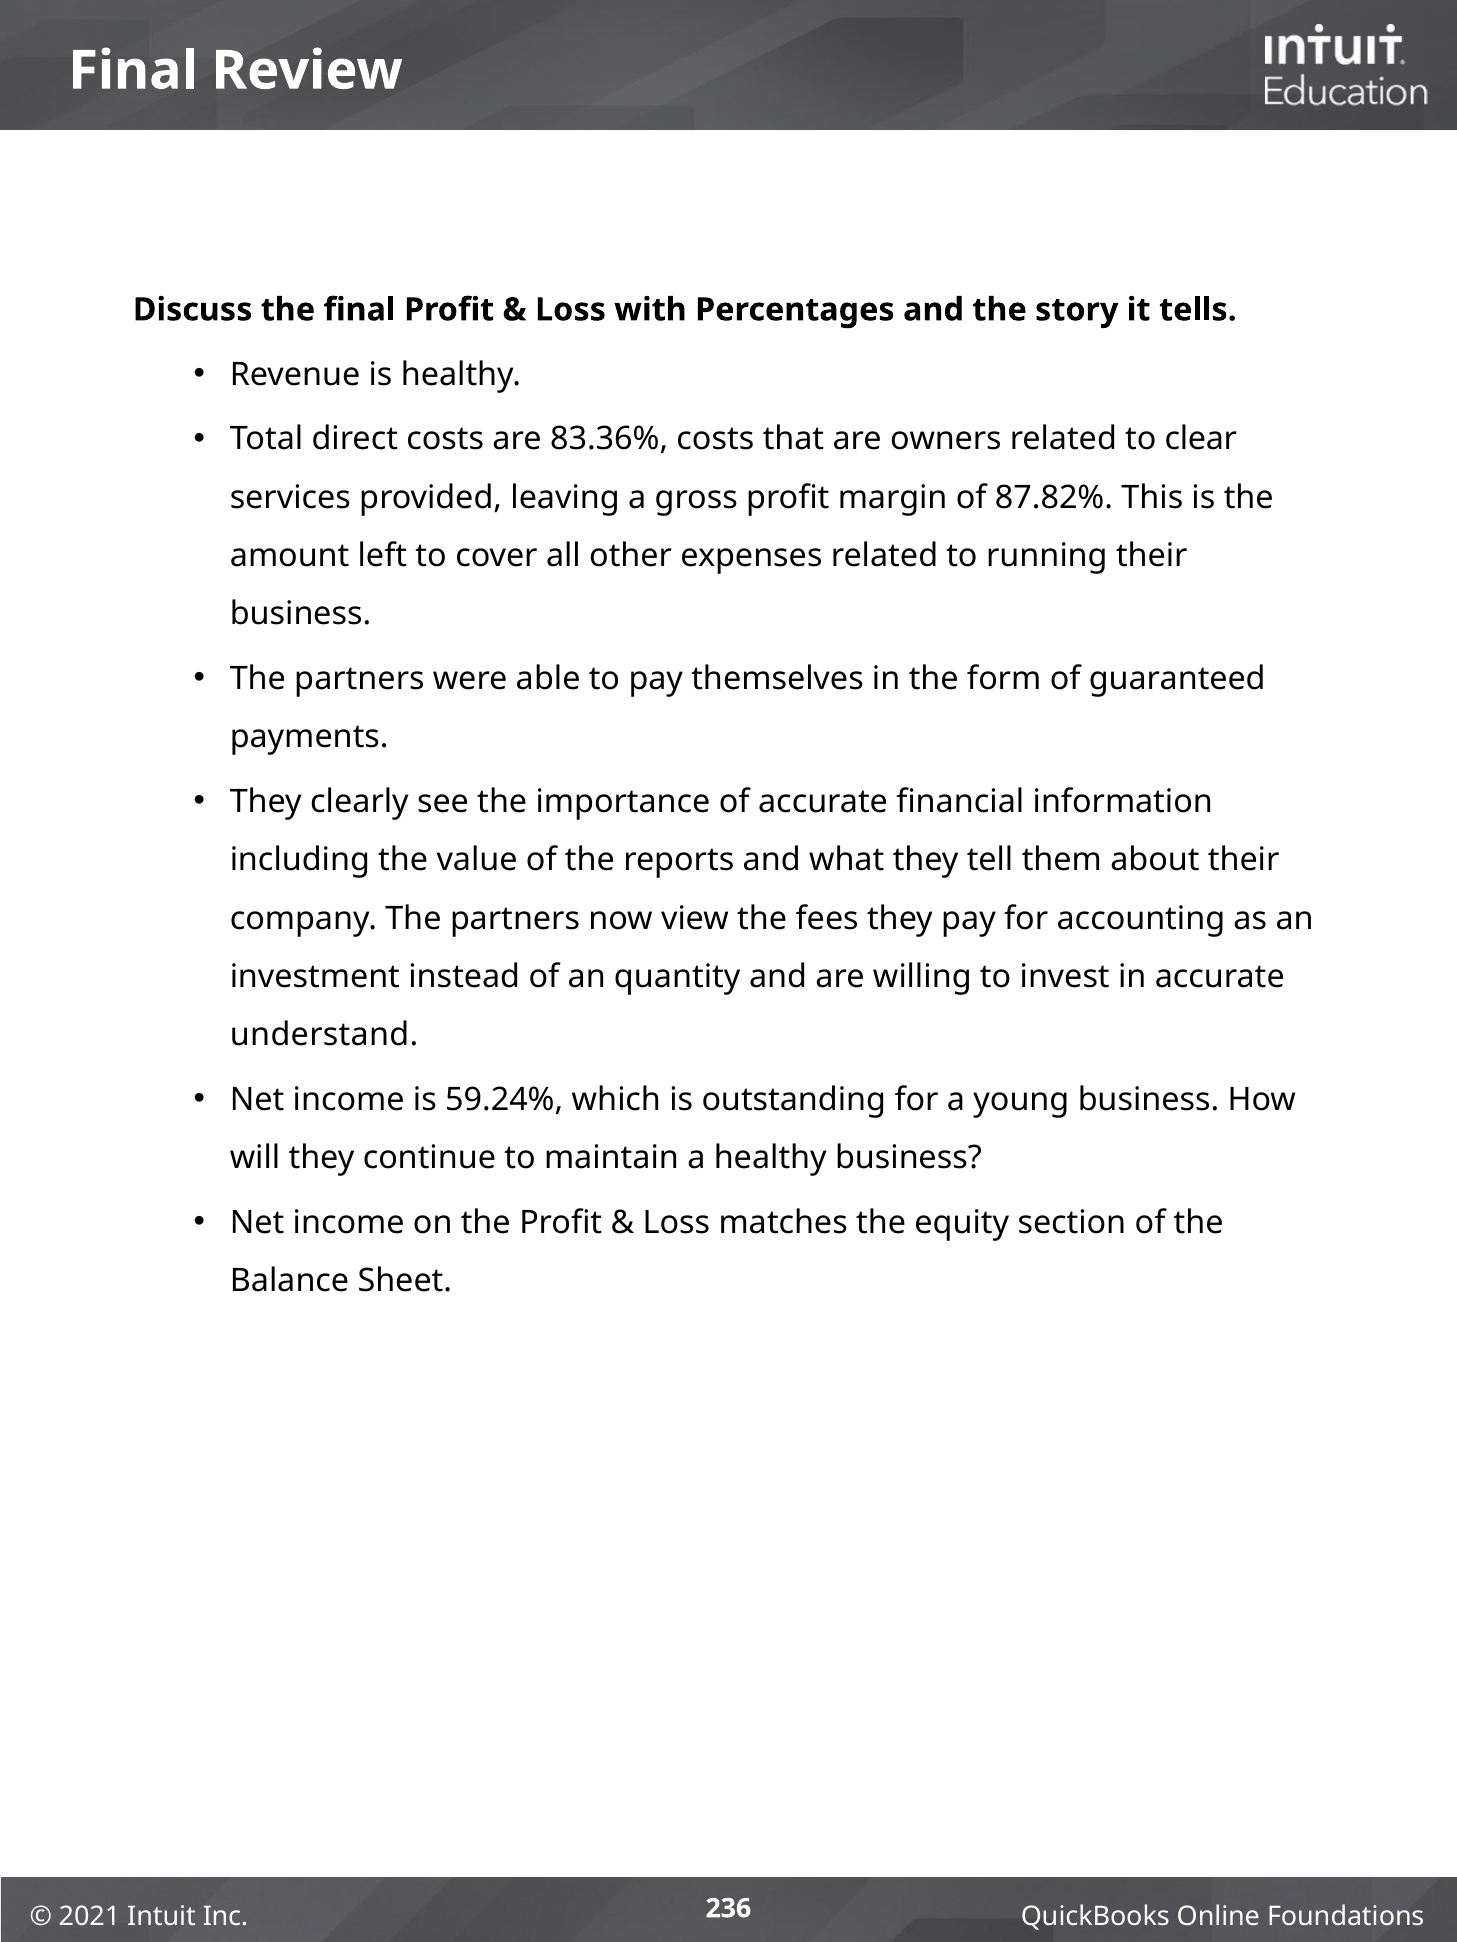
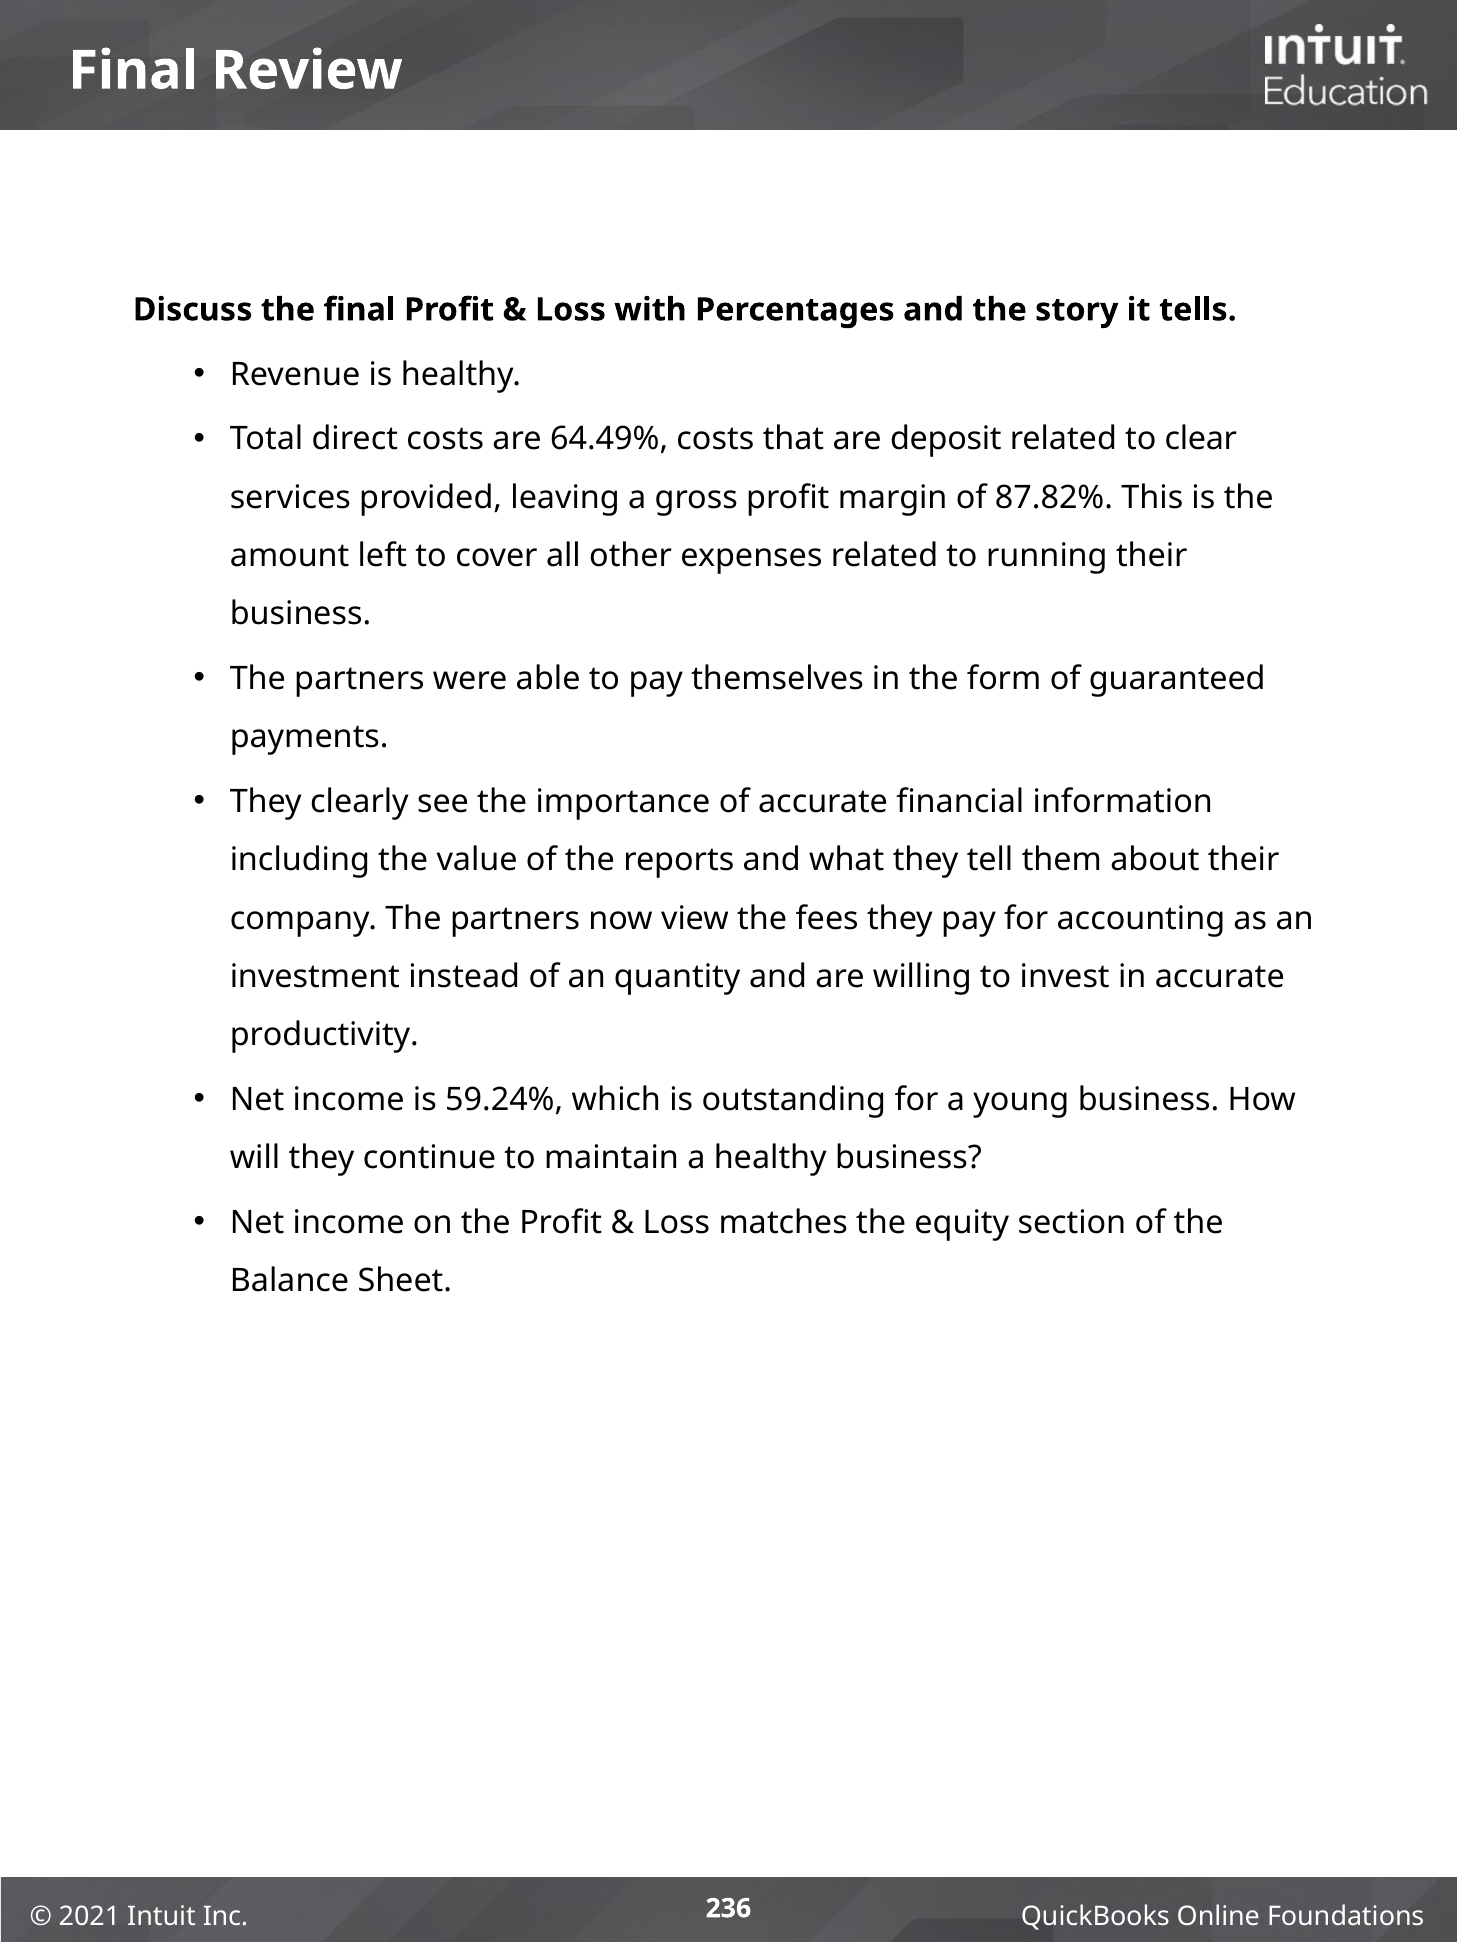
83.36%: 83.36% -> 64.49% (609, 439)
owners: owners -> deposit (946, 439)
understand: understand -> productivity (324, 1035)
